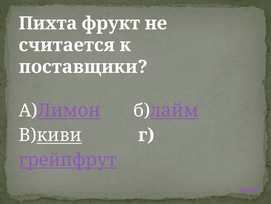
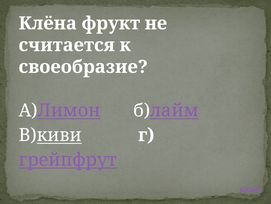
Пихта: Пихта -> Клёна (48, 23)
поставщики: поставщики -> своеобразие (83, 67)
